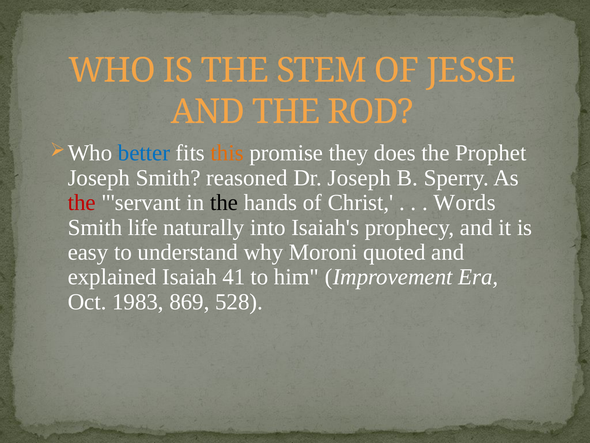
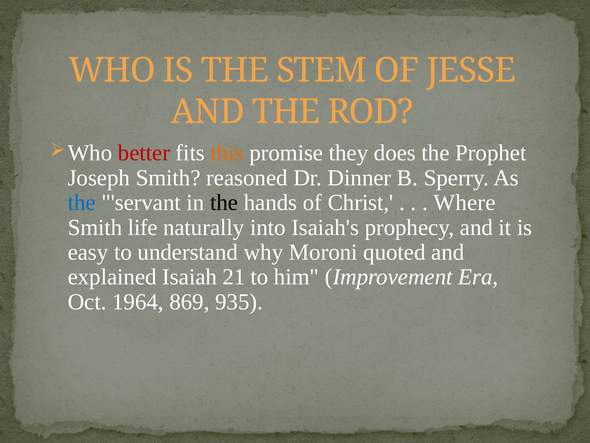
better colour: blue -> red (144, 153)
Dr Joseph: Joseph -> Dinner (359, 178)
the colour: red -> blue (82, 202)
Words: Words -> Where (465, 202)
41: 41 -> 21 (234, 277)
1983: 1983 -> 1964 (138, 302)
528: 528 -> 935 (239, 302)
